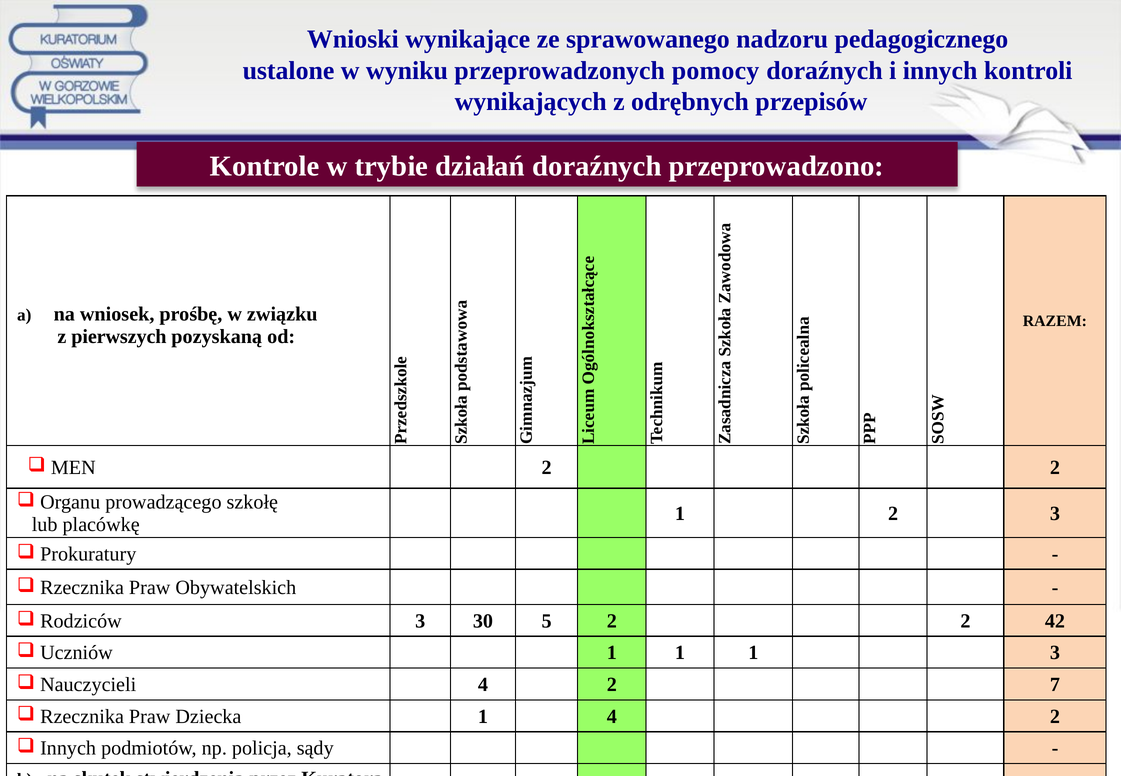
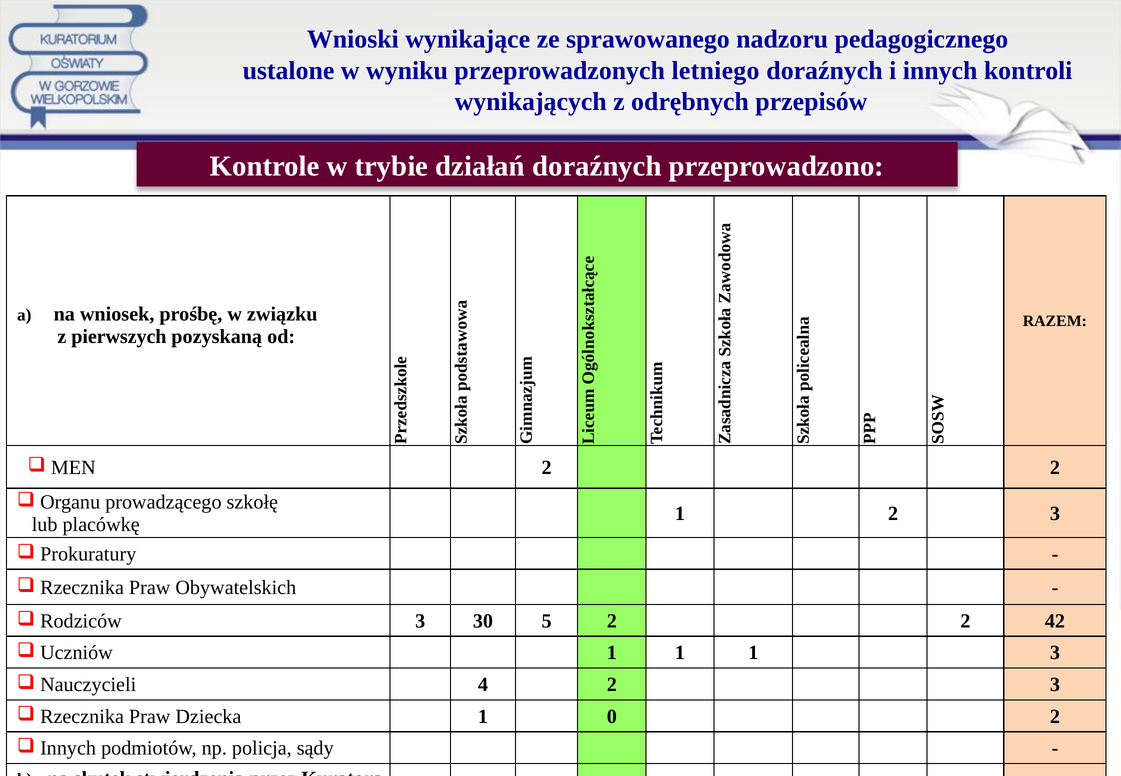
pomocy: pomocy -> letniego (716, 70)
4 2 7: 7 -> 3 (1055, 685)
1 4: 4 -> 0 (612, 716)
